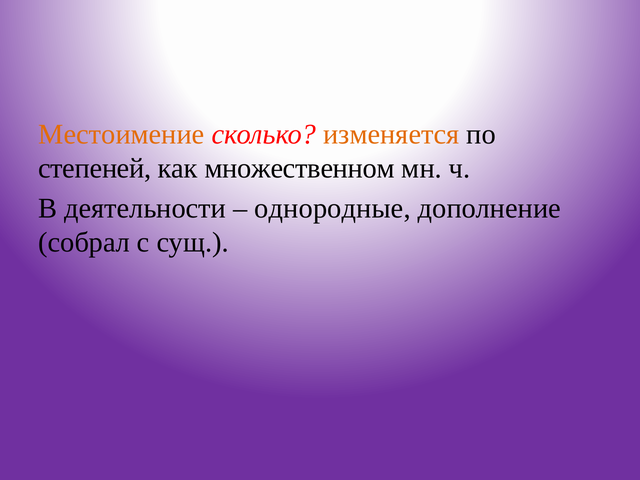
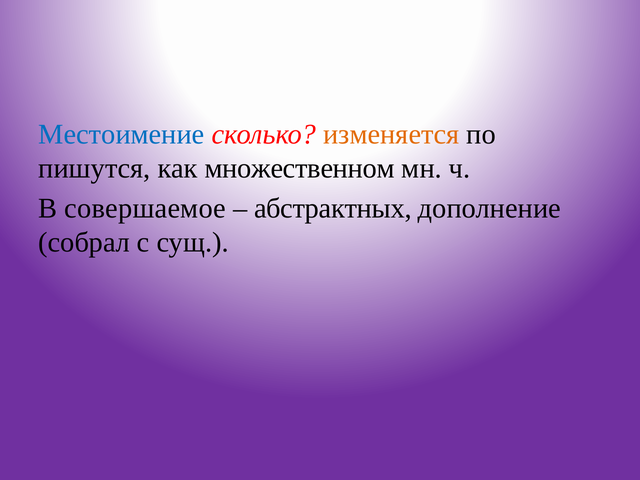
Местоимение colour: orange -> blue (121, 134)
степеней: степеней -> пишутся (94, 168)
деятельности: деятельности -> совершаемое (145, 208)
однородные: однородные -> абстрактных (333, 208)
